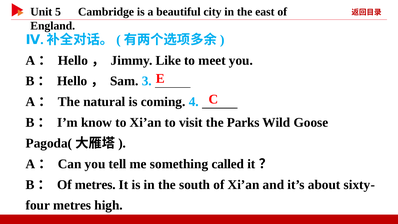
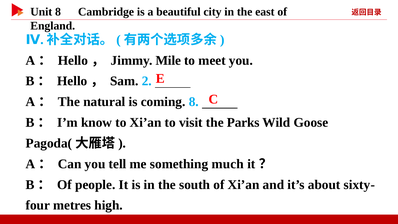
5: 5 -> 8 (58, 12)
Like: Like -> Mile (168, 60)
3: 3 -> 2 (147, 81)
coming 4: 4 -> 8 (194, 102)
called: called -> much (228, 164)
Of metres: metres -> people (95, 185)
